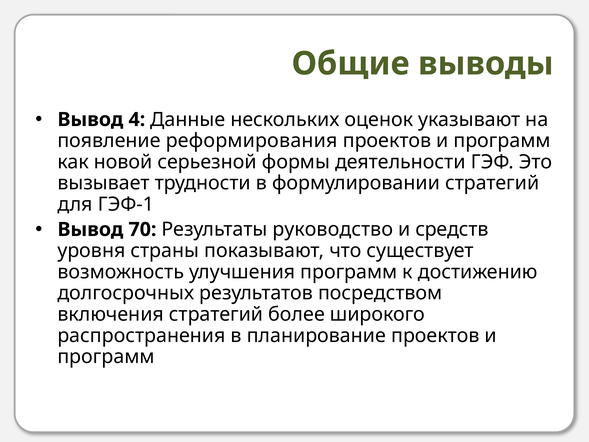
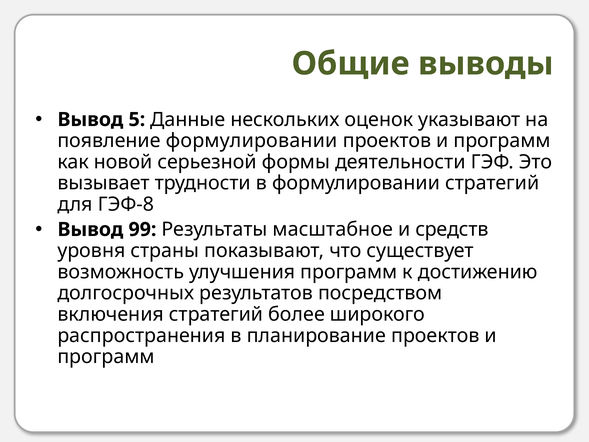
4: 4 -> 5 (137, 119)
появление реформирования: реформирования -> формулировании (252, 141)
ГЭФ-1: ГЭФ-1 -> ГЭФ-8 (126, 204)
70: 70 -> 99 (142, 229)
руководство: руководство -> масштабное (333, 229)
